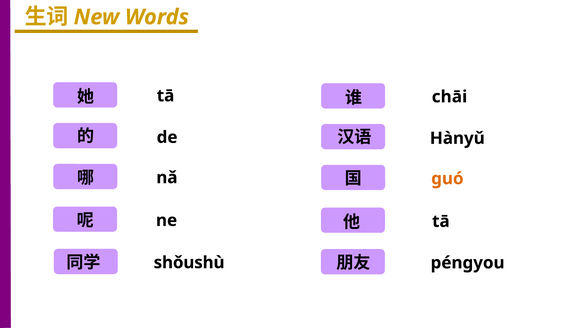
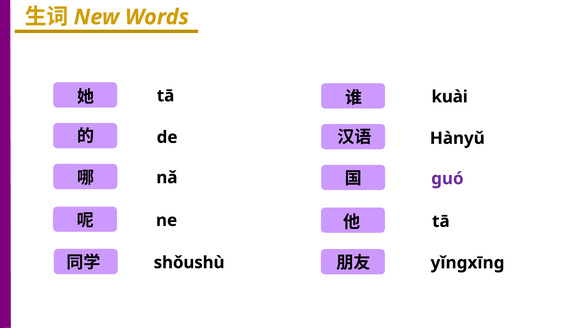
chāi: chāi -> kuài (450, 97)
ɡuó colour: orange -> purple (447, 179)
péngyou: péngyou -> yǐngxīnɡ (468, 263)
